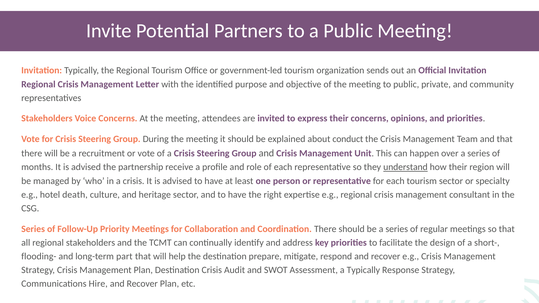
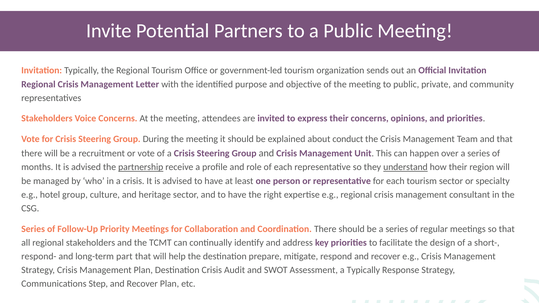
partnership underline: none -> present (141, 167)
hotel death: death -> group (75, 195)
flooding-: flooding- -> respond- (39, 257)
Hire: Hire -> Step (98, 284)
